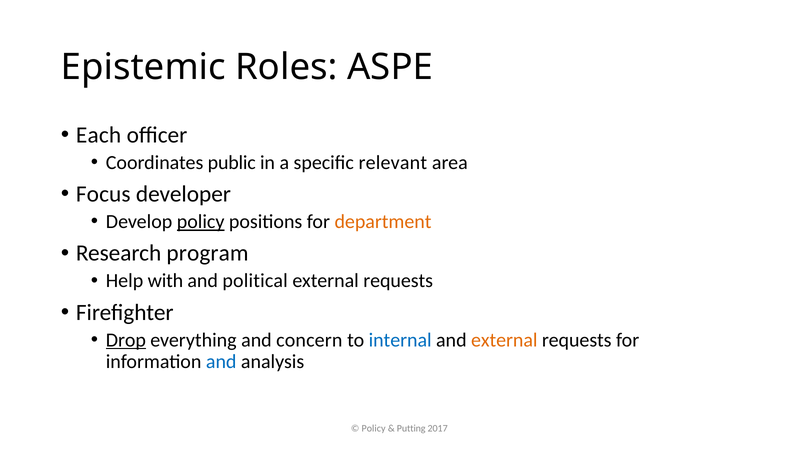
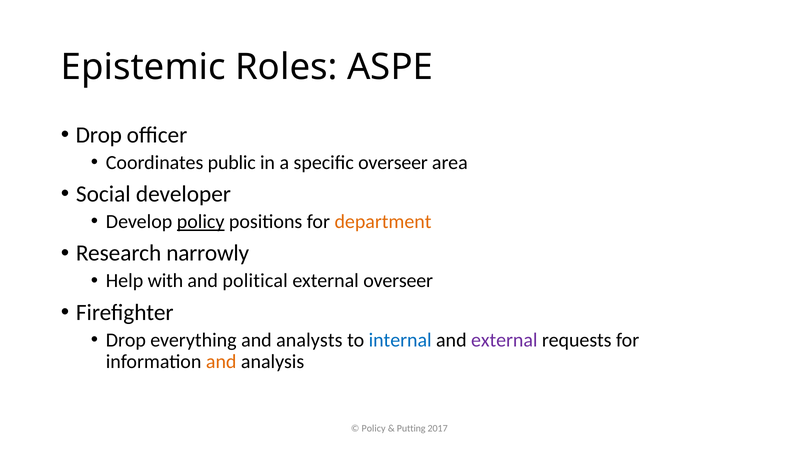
Each: Each -> Drop (99, 135)
specific relevant: relevant -> overseer (393, 163)
Focus: Focus -> Social (103, 194)
program: program -> narrowly (208, 254)
requests: requests -> overseer (398, 281)
Drop underline: present -> none (126, 340)
concern: concern -> analysts (309, 340)
external colour: orange -> purple (504, 340)
and colour: blue -> orange (221, 362)
